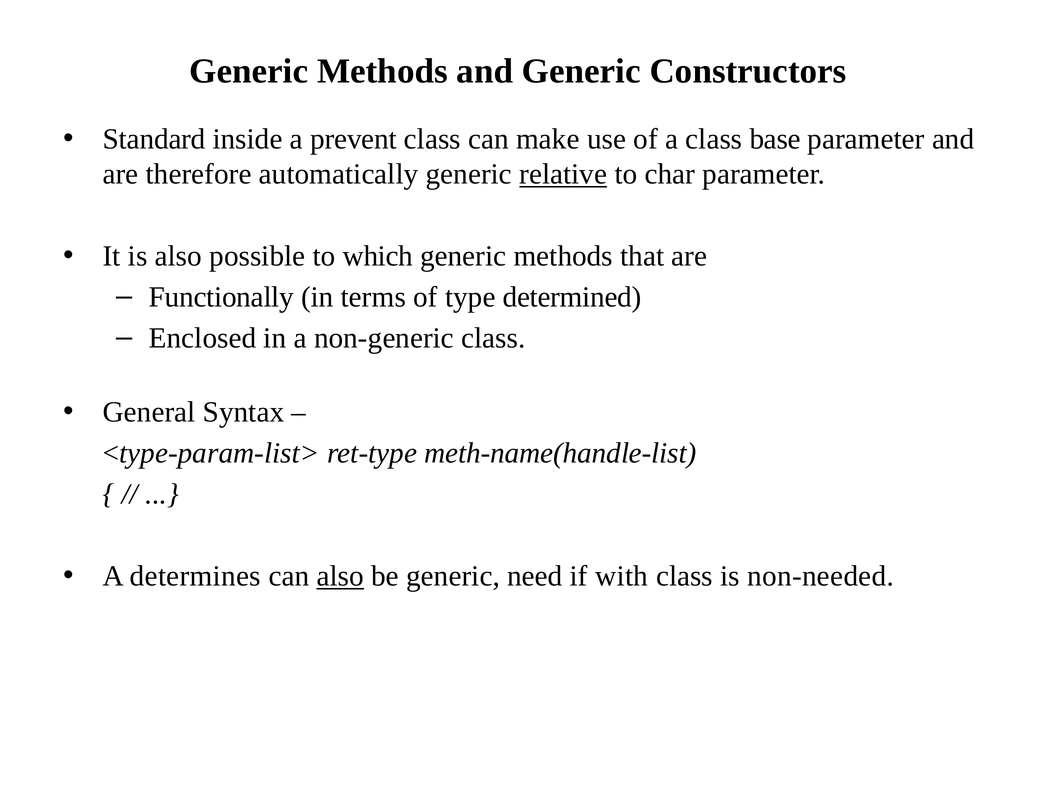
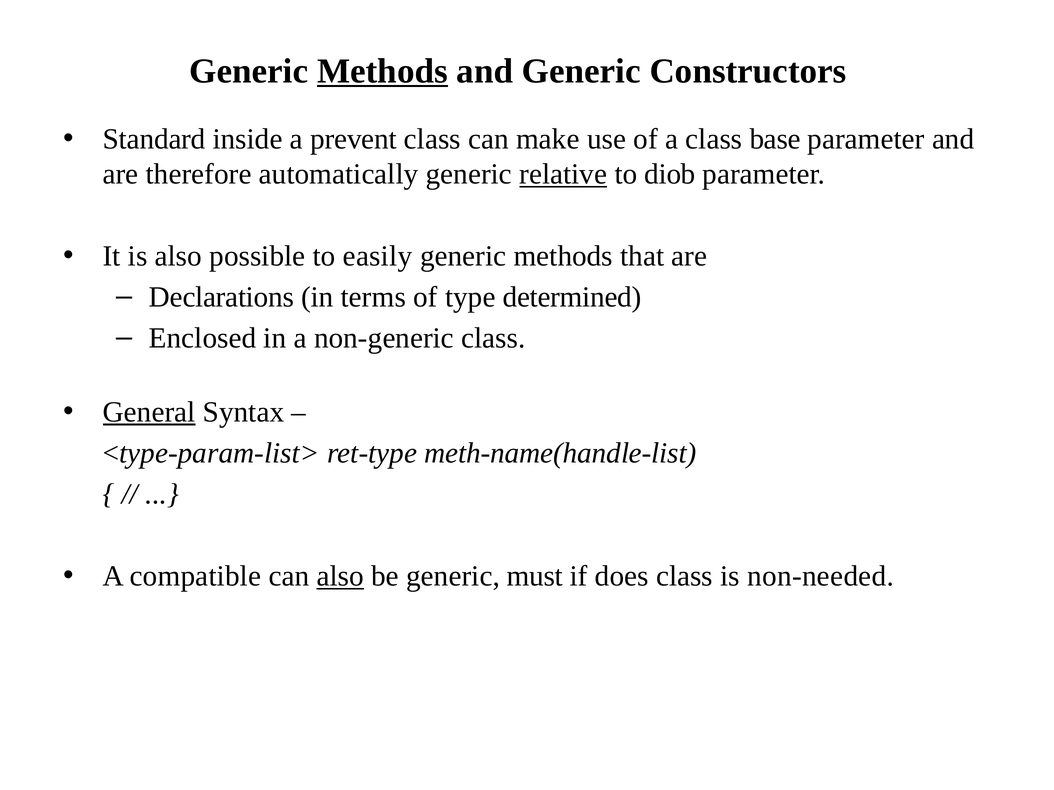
Methods underline: none -> present (382, 71)
char: char -> diob (670, 174)
which: which -> easily (378, 256)
Functionally: Functionally -> Declarations (221, 297)
General underline: none -> present (149, 412)
determines: determines -> compatible (195, 576)
need: need -> must (535, 576)
with: with -> does (622, 576)
